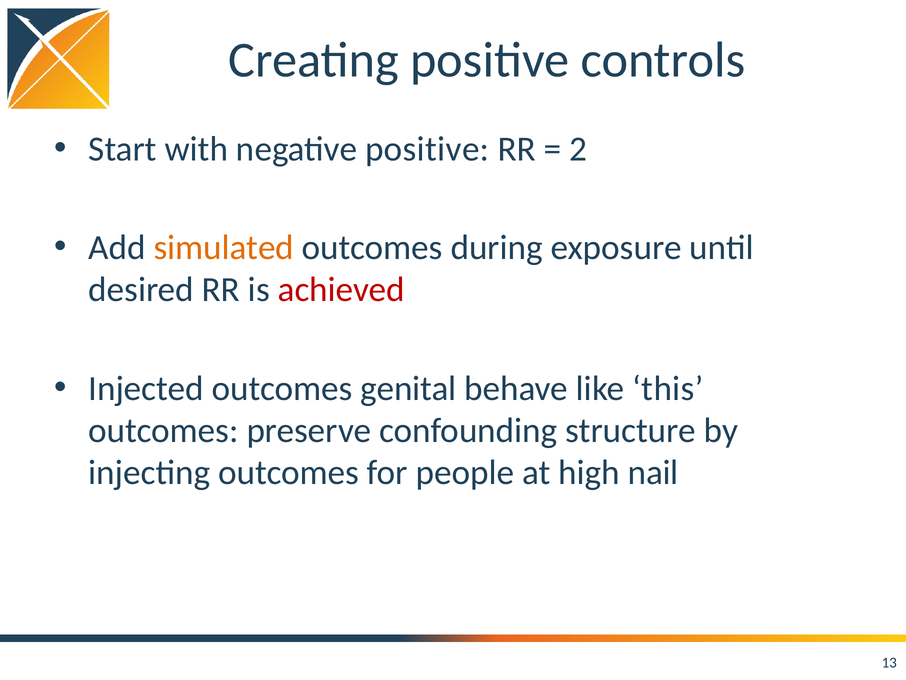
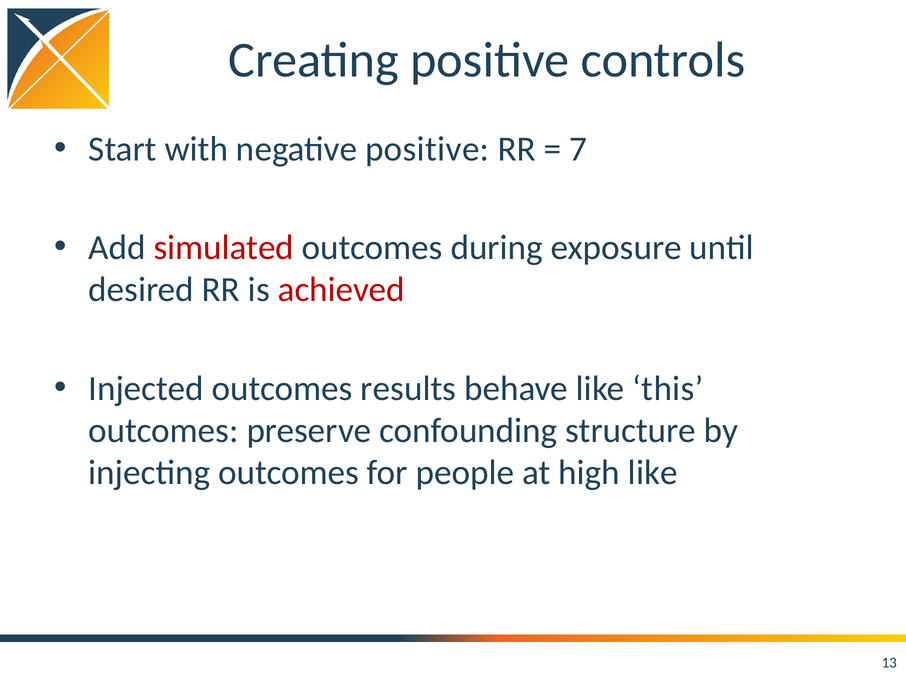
2: 2 -> 7 (578, 149)
simulated colour: orange -> red (224, 247)
genital: genital -> results (408, 388)
high nail: nail -> like (653, 473)
